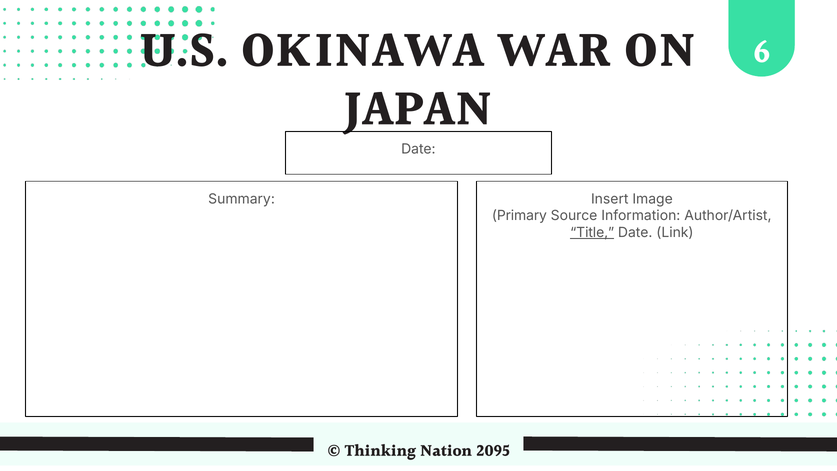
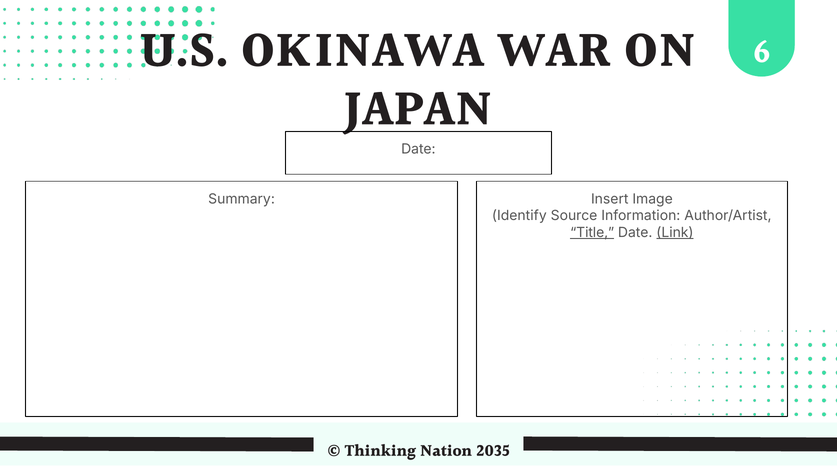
Primary: Primary -> Identify (519, 216)
Link underline: none -> present (675, 232)
2095: 2095 -> 2035 (493, 451)
